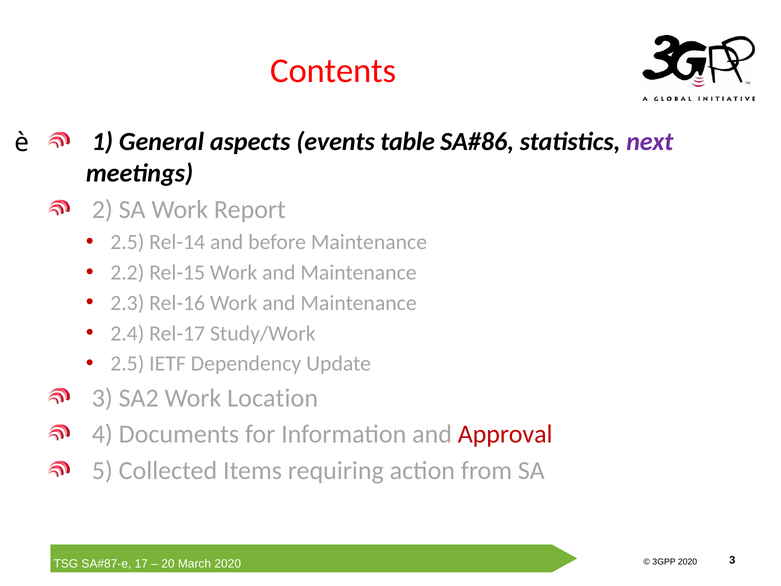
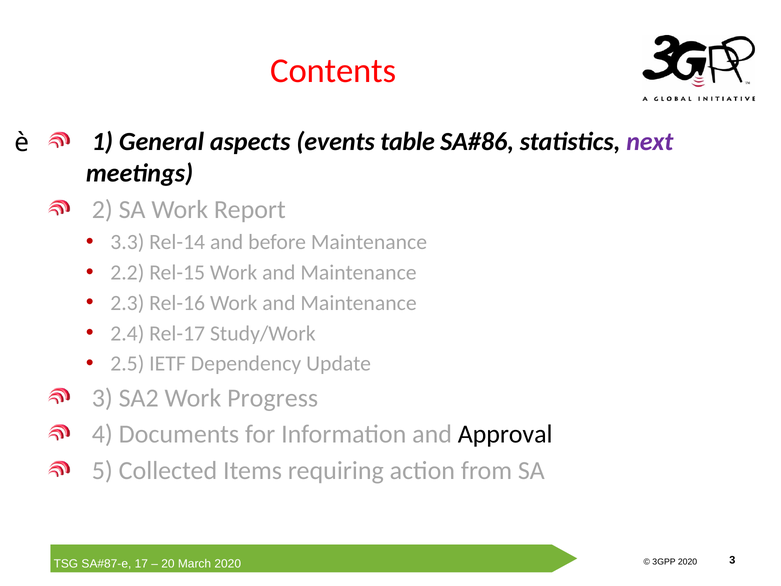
2.5: 2.5 -> 3.3 (127, 242)
Location: Location -> Progress (273, 398)
Approval colour: red -> black (505, 434)
